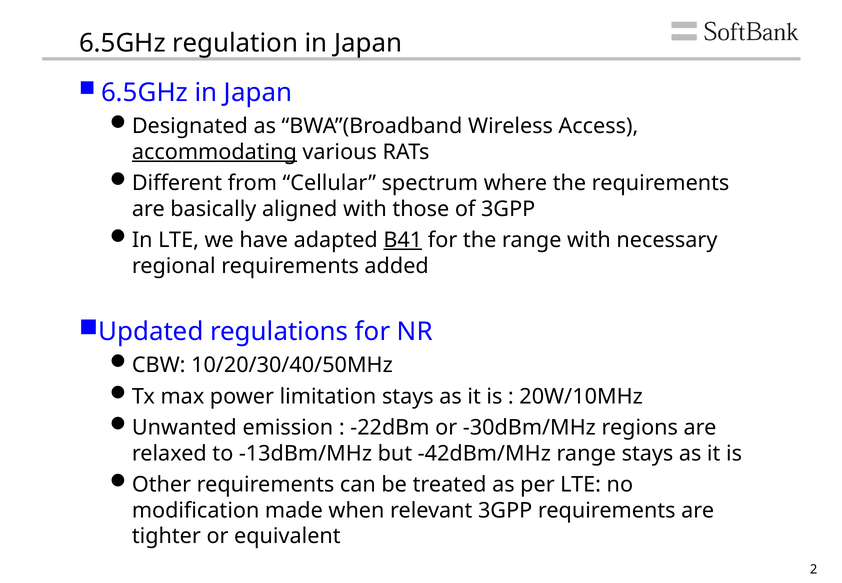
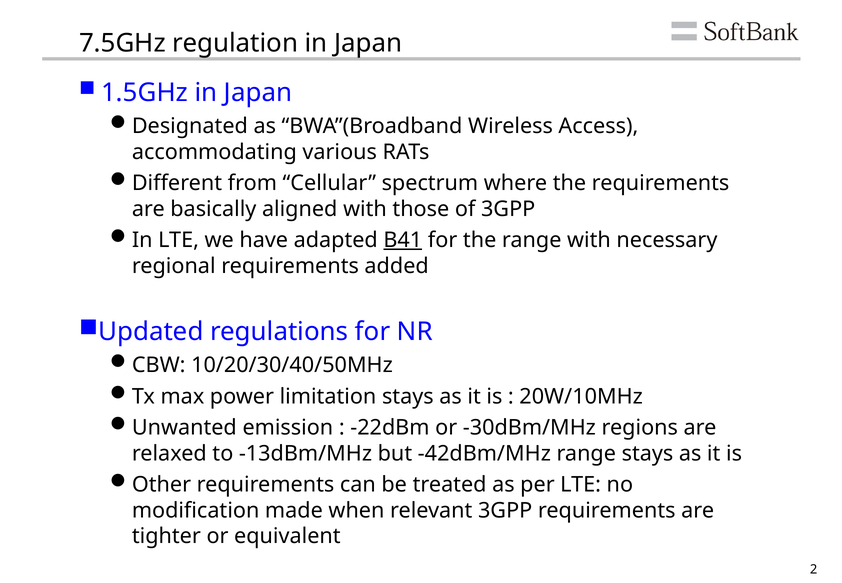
6.5GHz: 6.5GHz -> 7.5GHz (122, 43)
6.5GHz: 6.5GHz -> 1.5GHz (145, 93)
accommodating underline: present -> none (214, 152)
